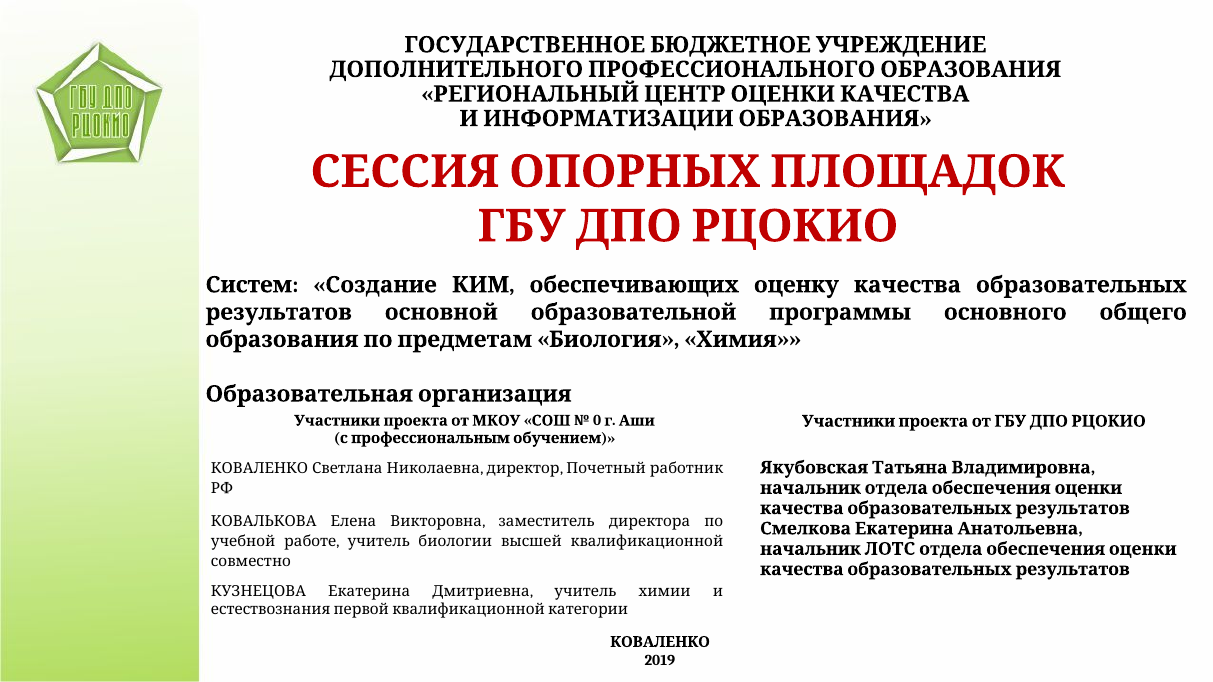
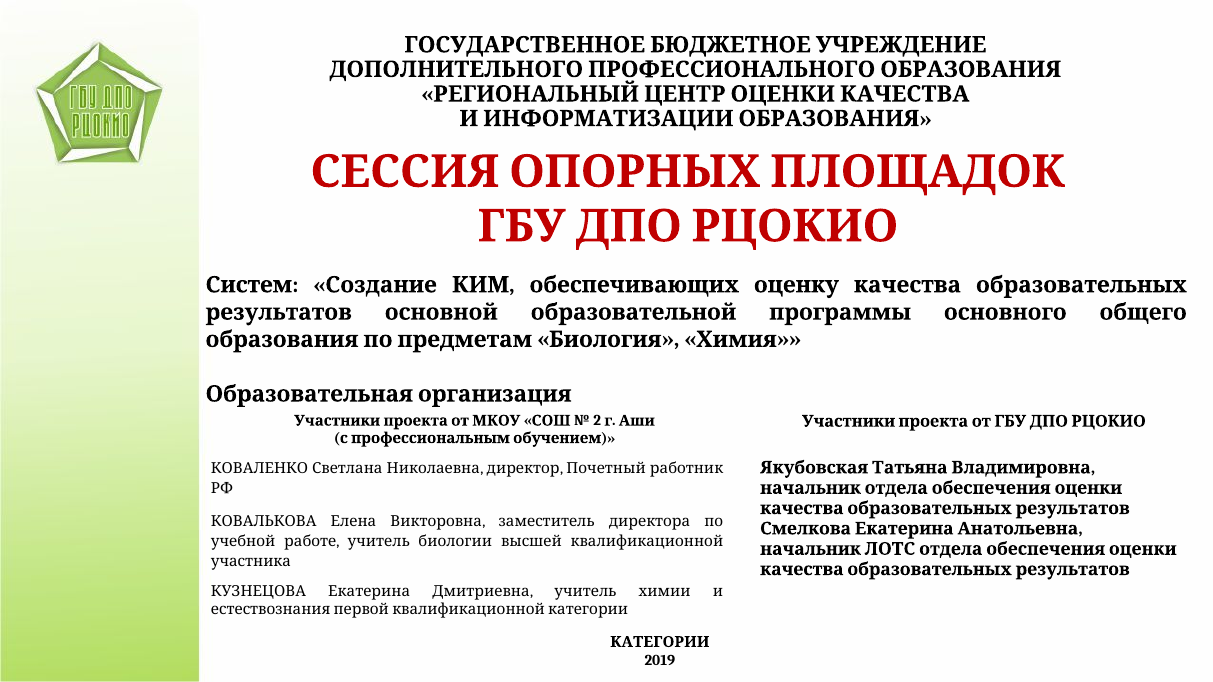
0: 0 -> 2 (597, 421)
совместно: совместно -> участника (251, 562)
КОВАЛЕНКО: КОВАЛЕНКО -> КАТЕГОРИИ (660, 642)
